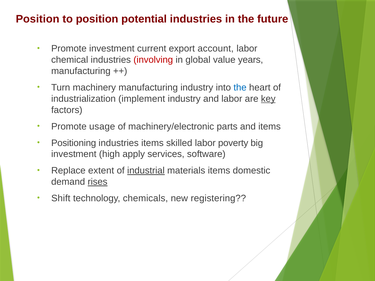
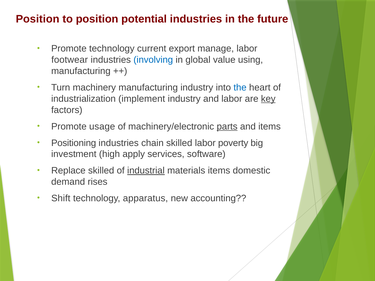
Promote investment: investment -> technology (112, 49)
account: account -> manage (216, 49)
chemical: chemical -> footwear (70, 60)
involving colour: red -> blue (153, 60)
years: years -> using (251, 60)
parts underline: none -> present (227, 127)
industries items: items -> chain (152, 143)
Replace extent: extent -> skilled (101, 171)
rises underline: present -> none (98, 182)
chemicals: chemicals -> apparatus (145, 198)
registering: registering -> accounting (218, 198)
